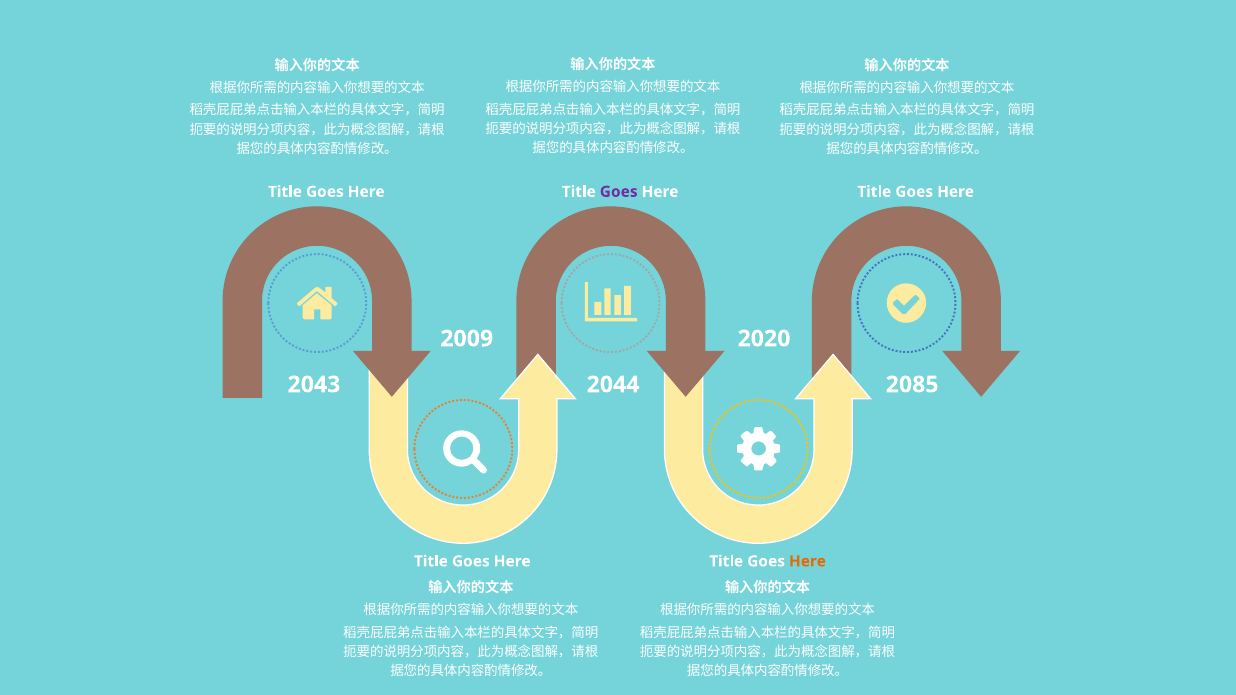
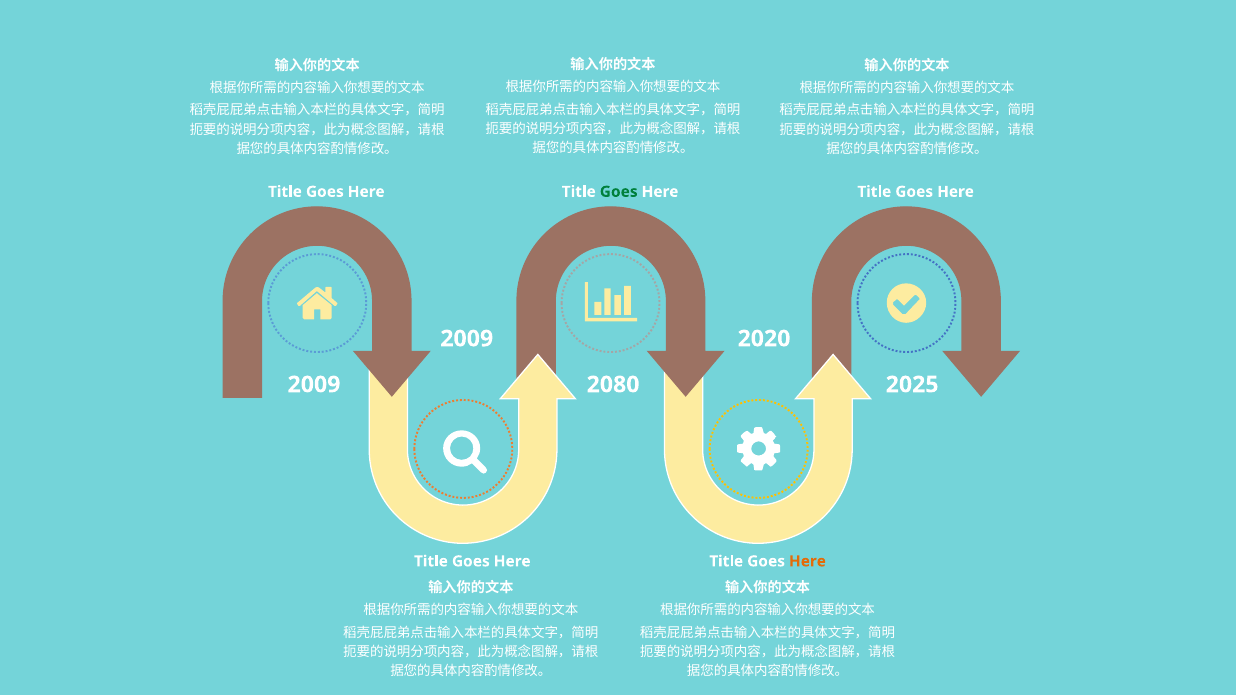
Goes colour: purple -> green (619, 192)
2043: 2043 -> 2009 (314, 385)
2044: 2044 -> 2080 (613, 385)
2085: 2085 -> 2025 (912, 385)
